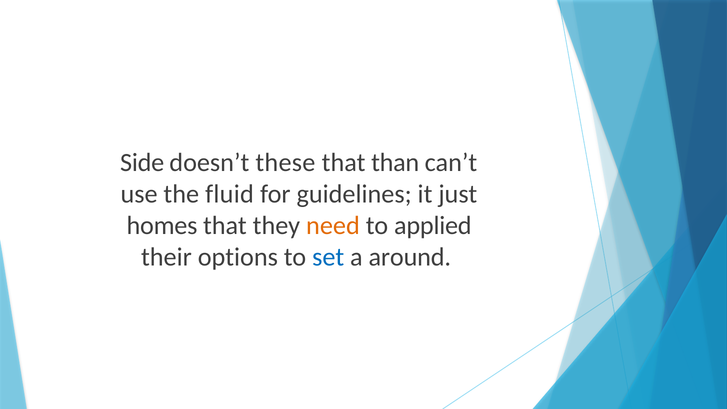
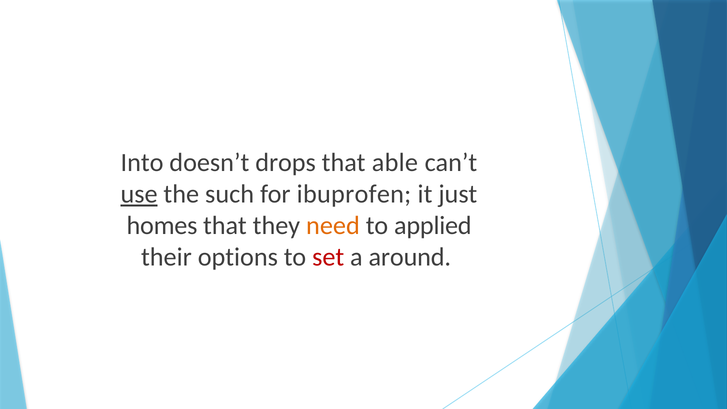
Side: Side -> Into (142, 163)
these: these -> drops (286, 163)
than: than -> able (395, 163)
use underline: none -> present (139, 194)
fluid: fluid -> such (230, 194)
guidelines: guidelines -> ibuprofen (354, 194)
set colour: blue -> red (328, 257)
